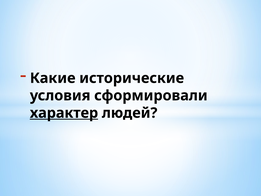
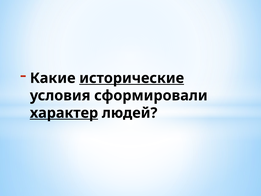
исторические underline: none -> present (132, 78)
